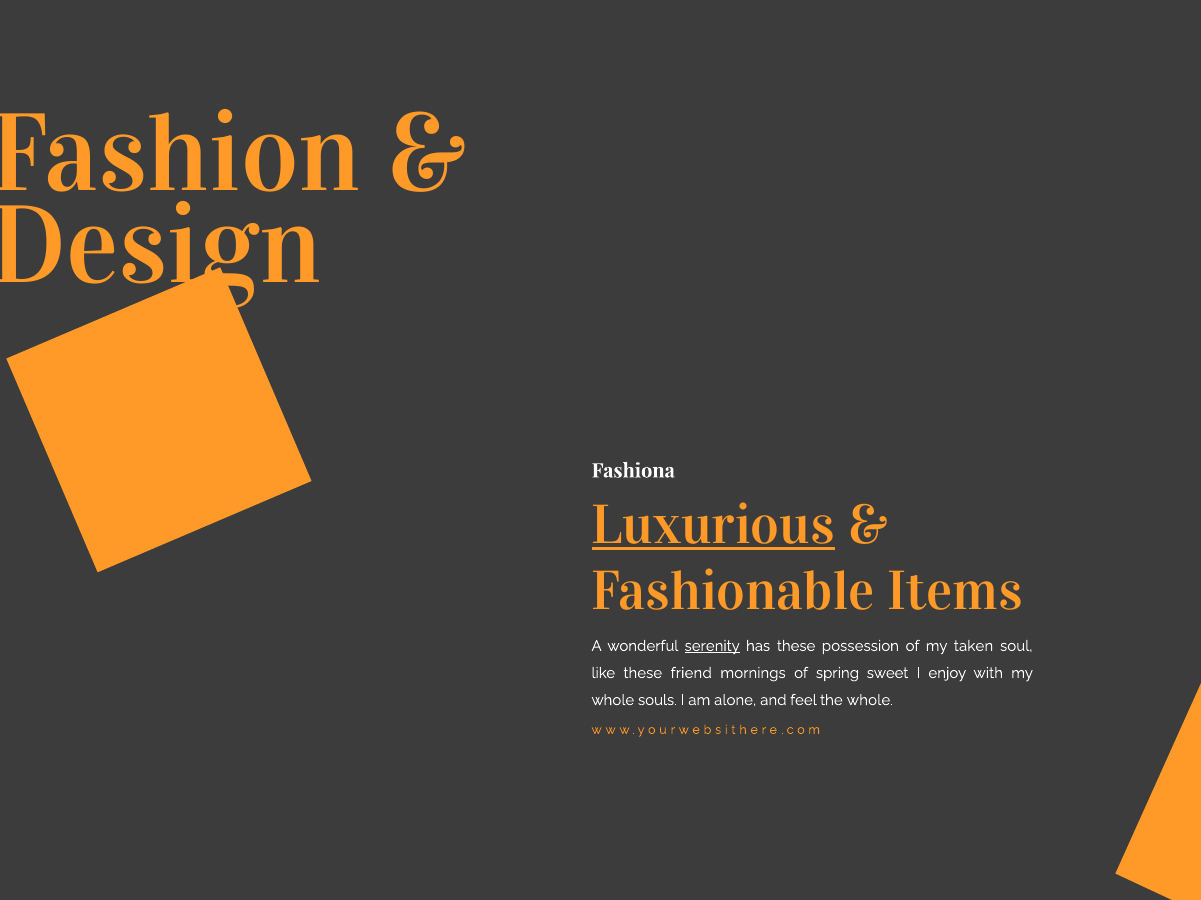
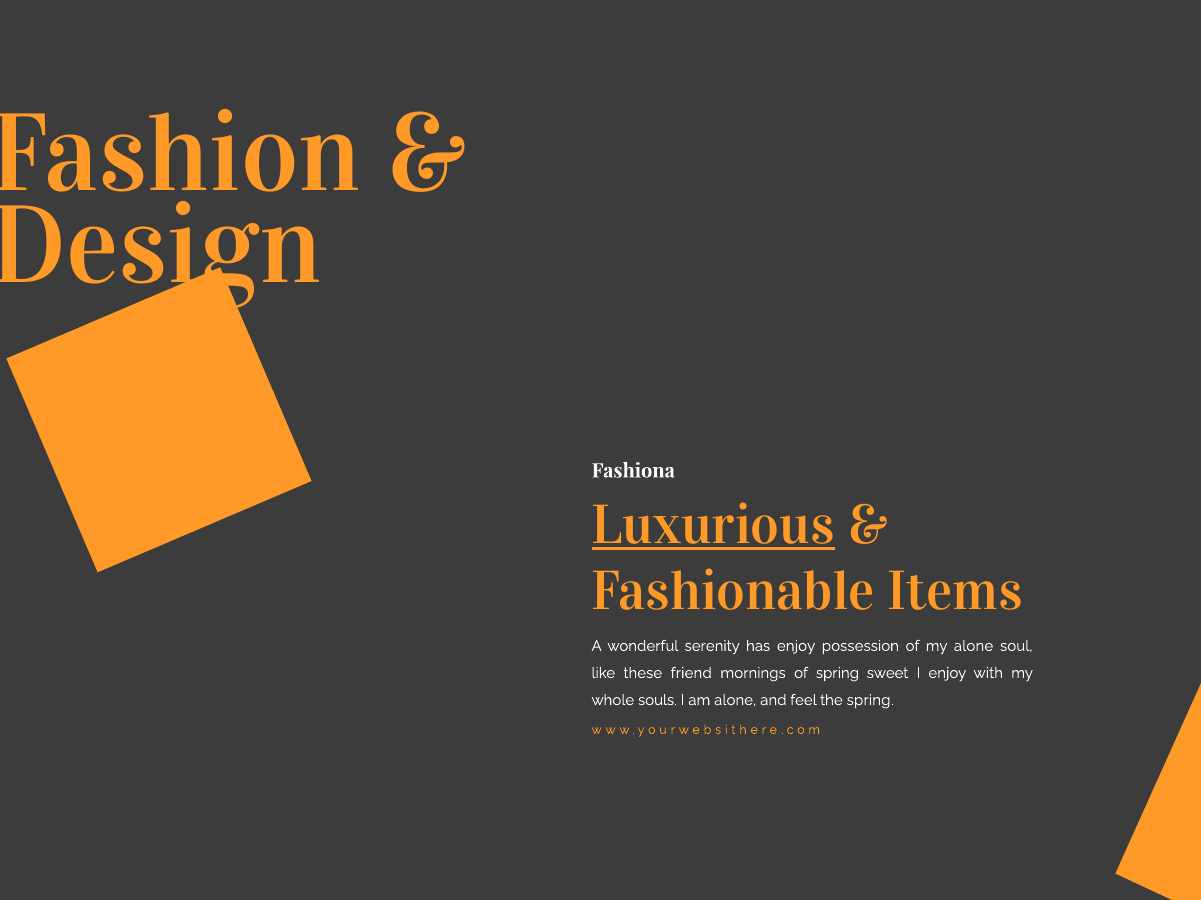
serenity underline: present -> none (712, 646)
has these: these -> enjoy (796, 646)
my taken: taken -> alone (974, 646)
the whole: whole -> spring (870, 701)
